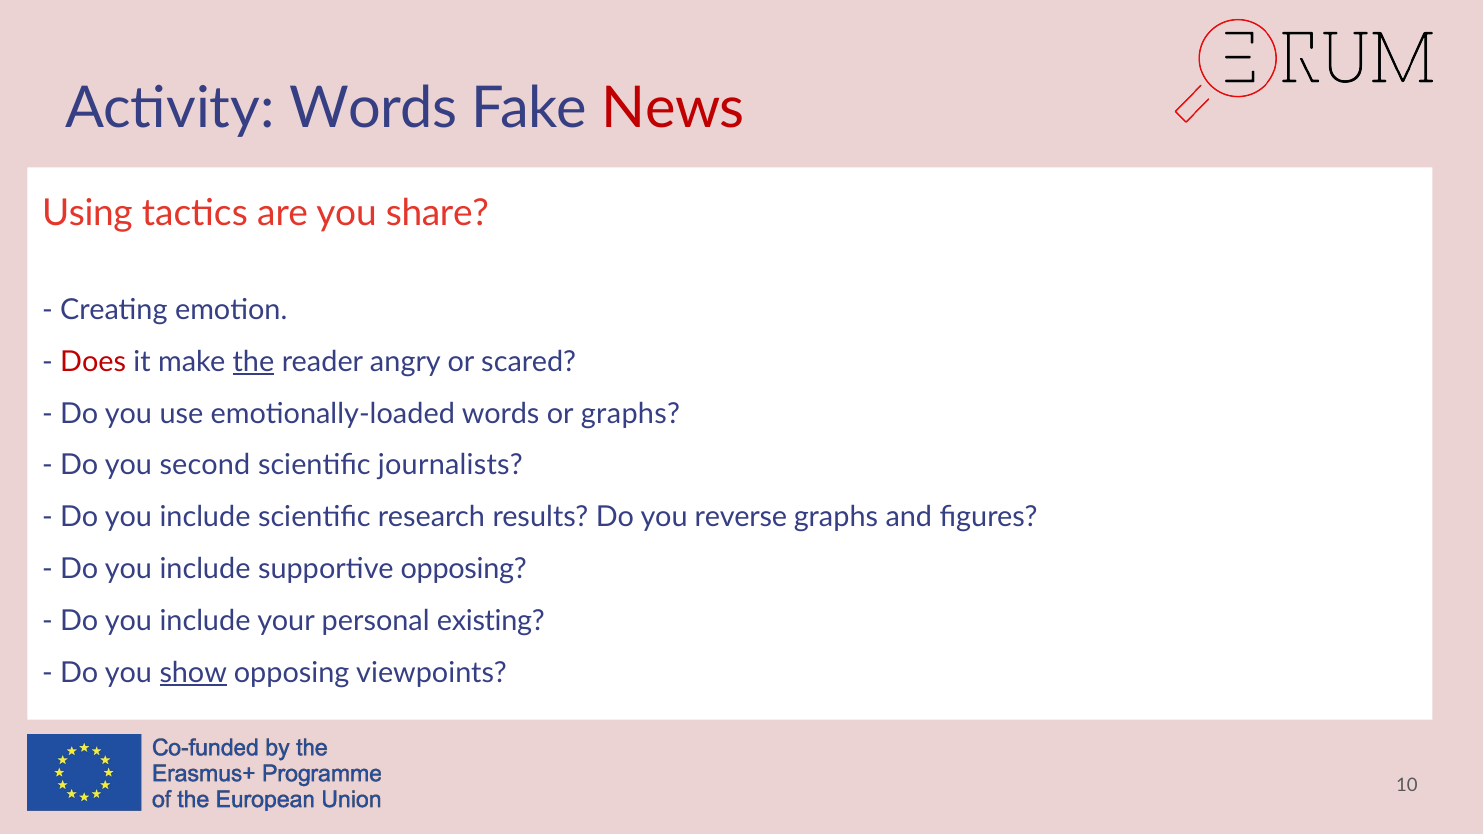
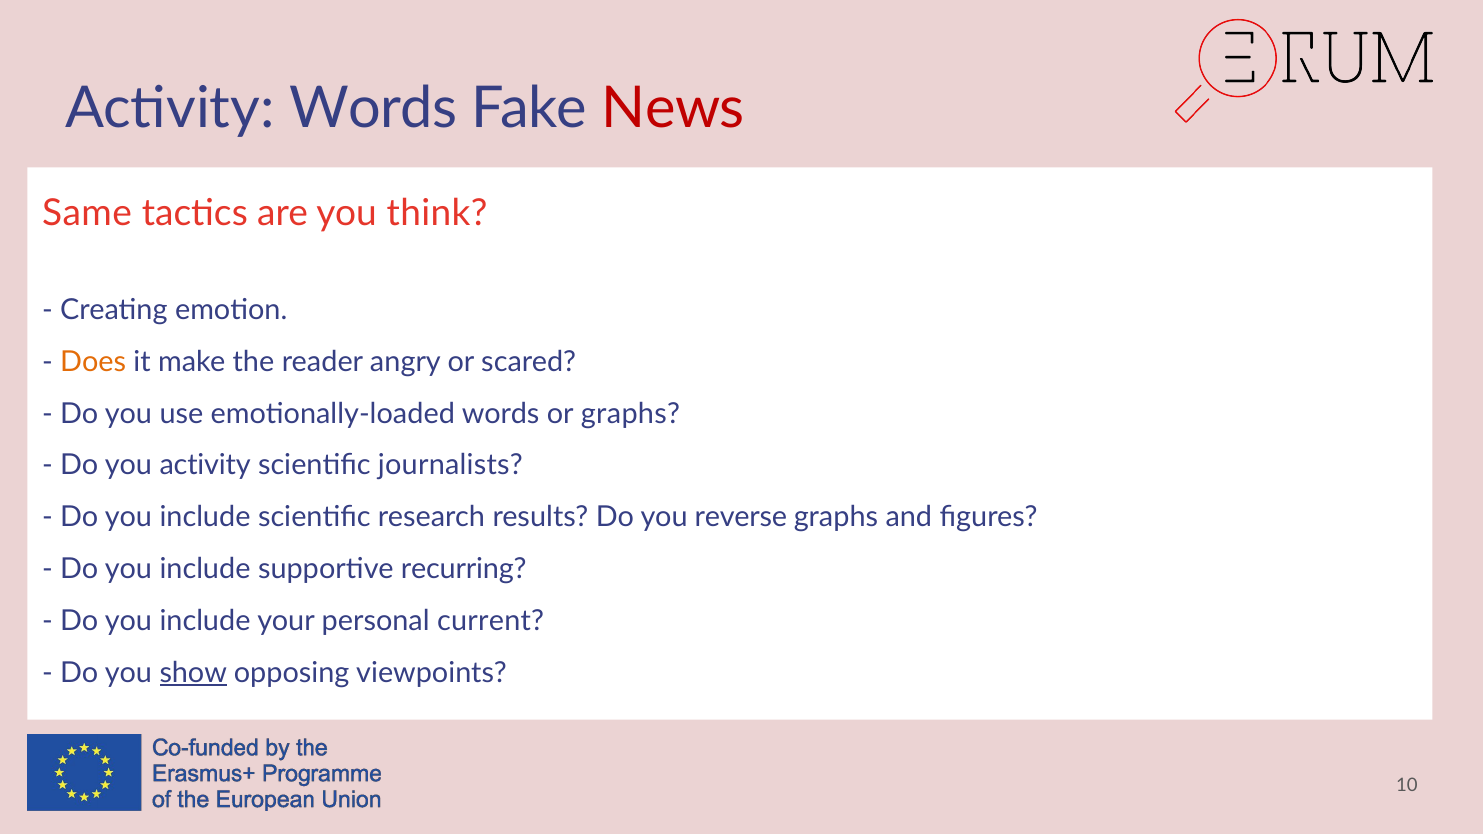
Using: Using -> Same (87, 214)
share: share -> think (437, 214)
Does colour: red -> orange (93, 362)
the underline: present -> none (253, 362)
you second: second -> activity (205, 466)
supportive opposing: opposing -> recurring (464, 569)
existing: existing -> current (491, 621)
